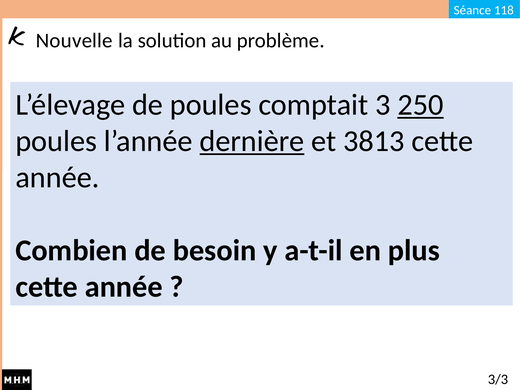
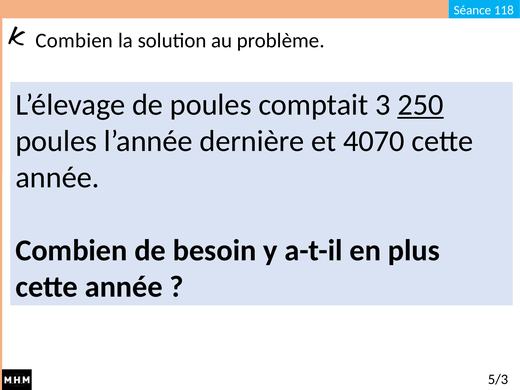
Nouvelle: Nouvelle -> Combien (74, 41)
dernière underline: present -> none (252, 141)
3813: 3813 -> 4070 (374, 141)
3/3: 3/3 -> 5/3 (498, 379)
